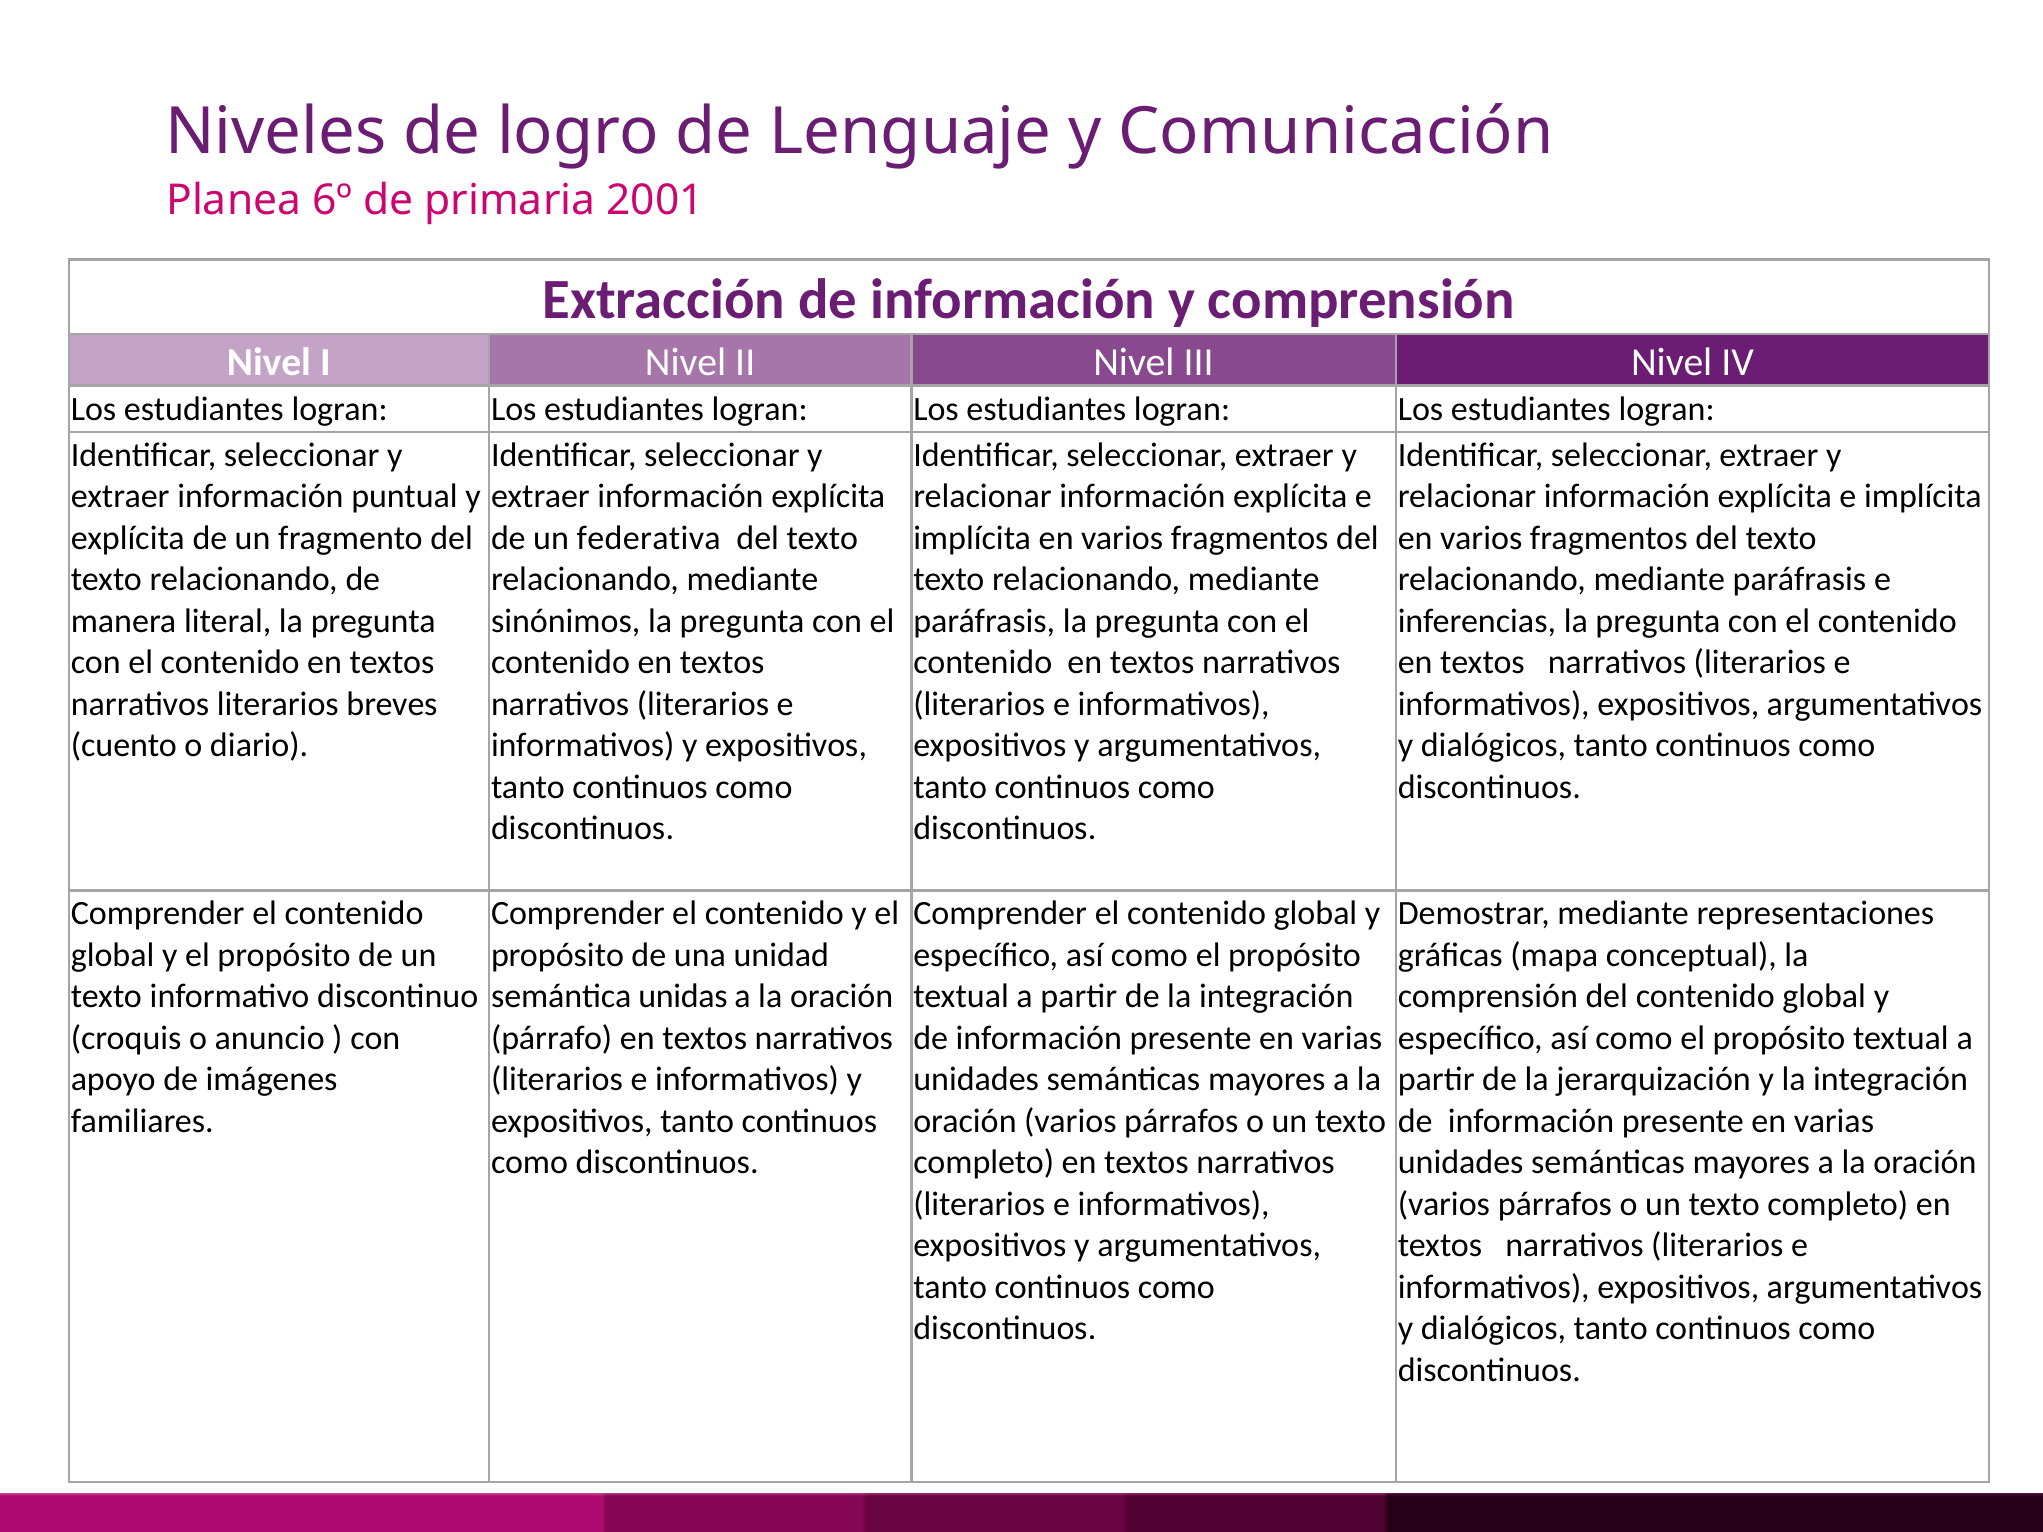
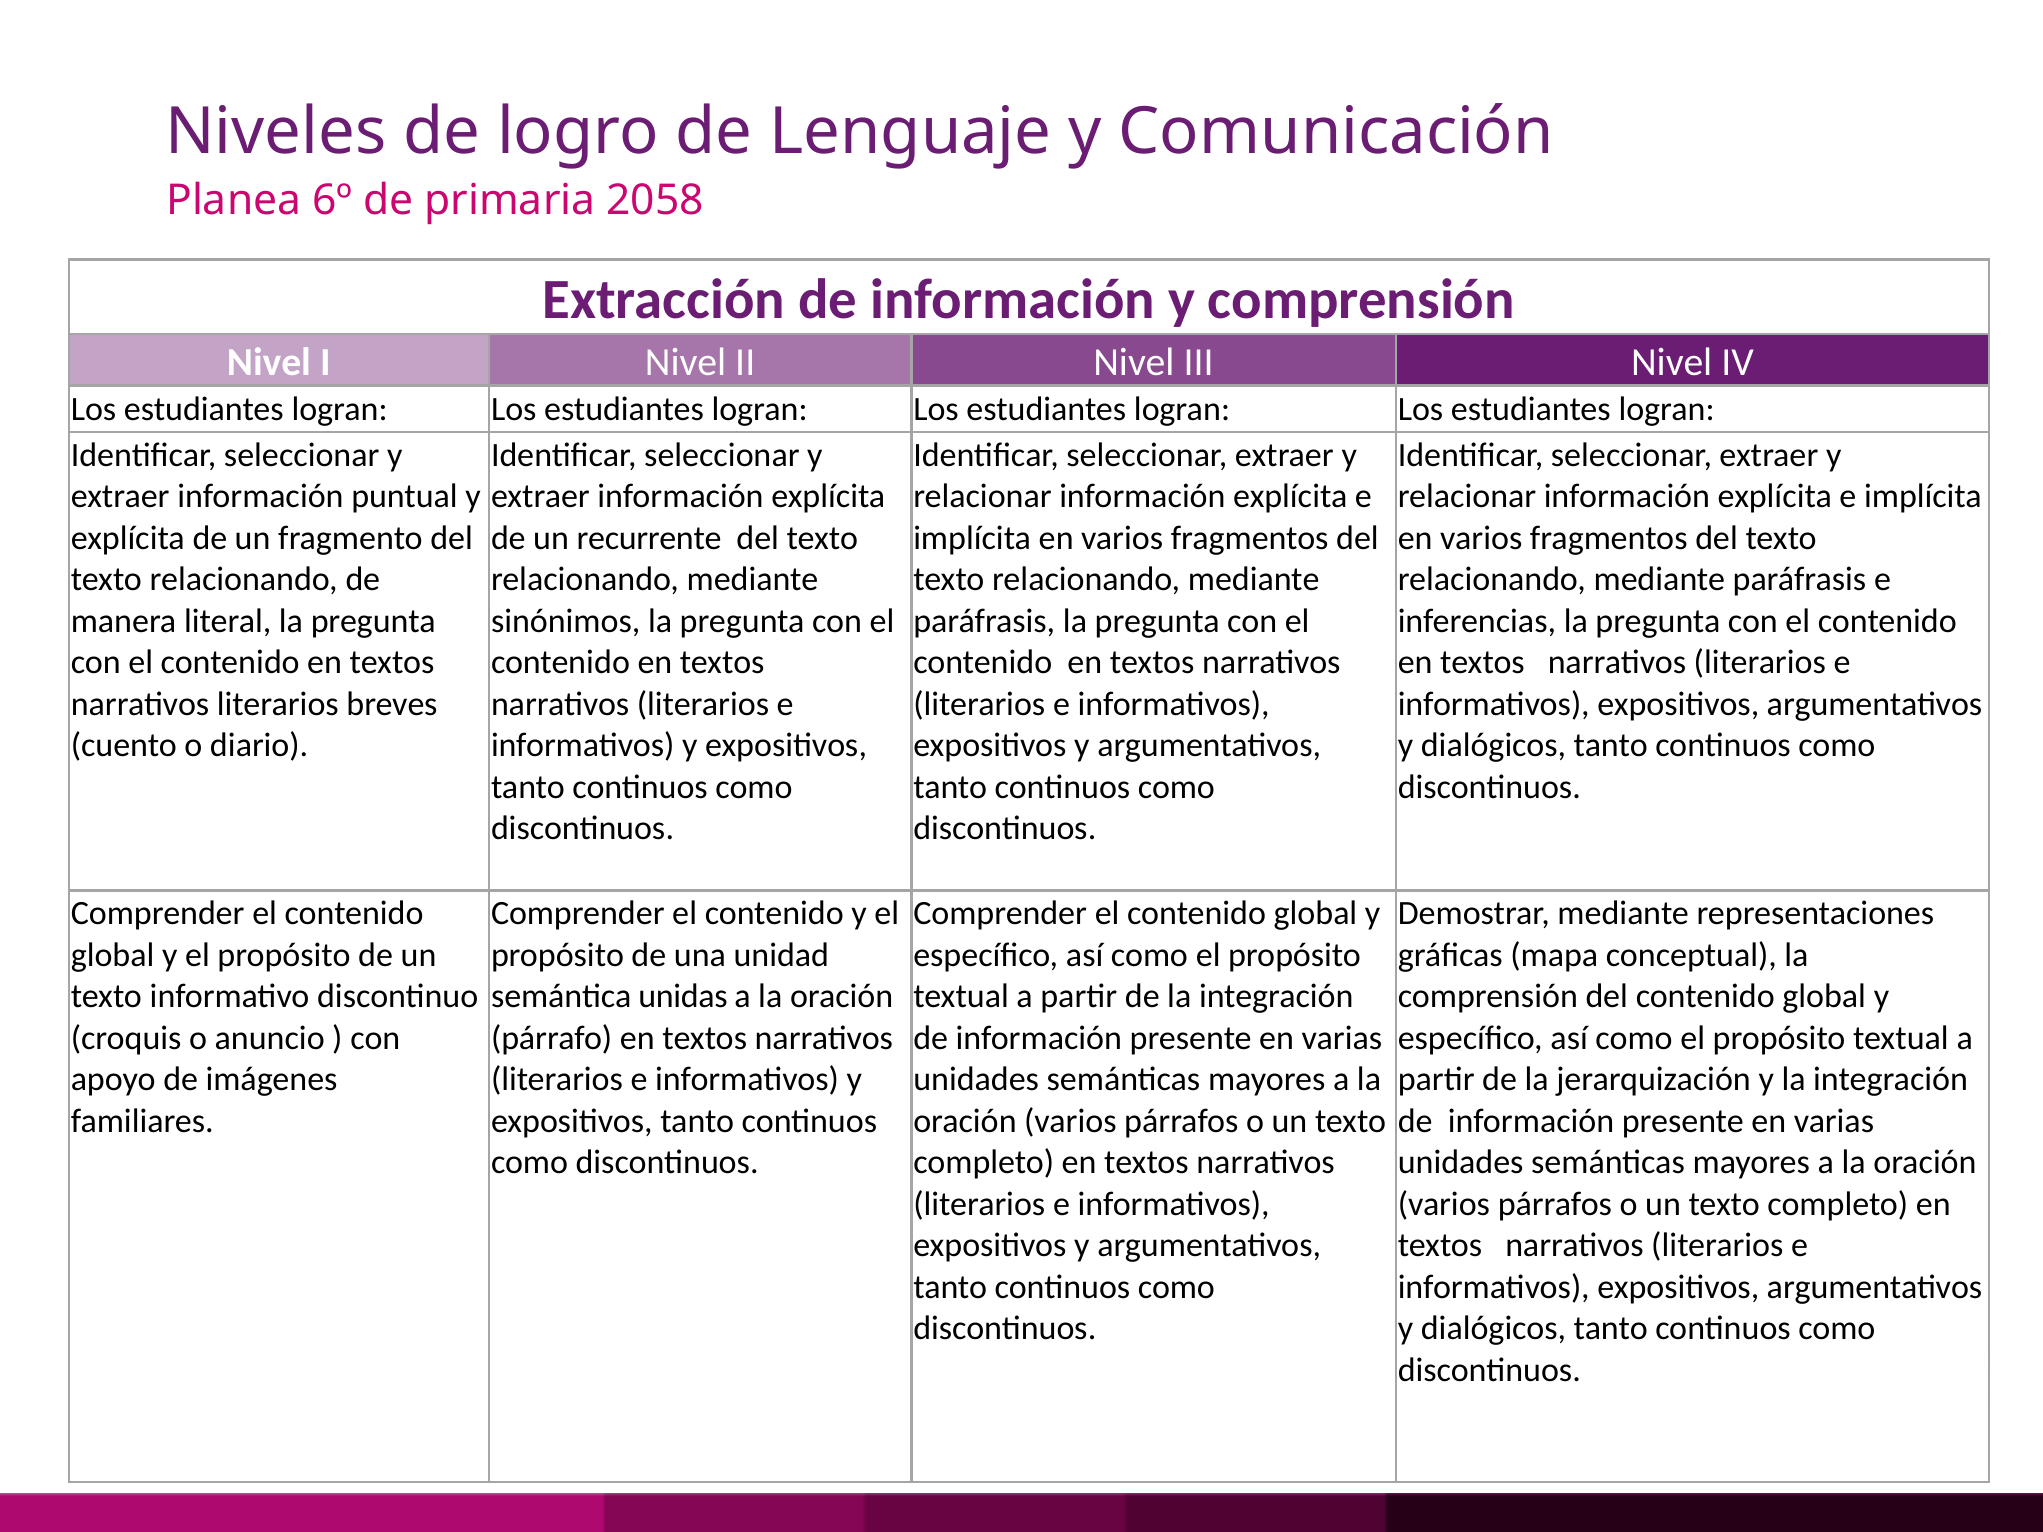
2001: 2001 -> 2058 (655, 201)
federativa: federativa -> recurrente (649, 538)
